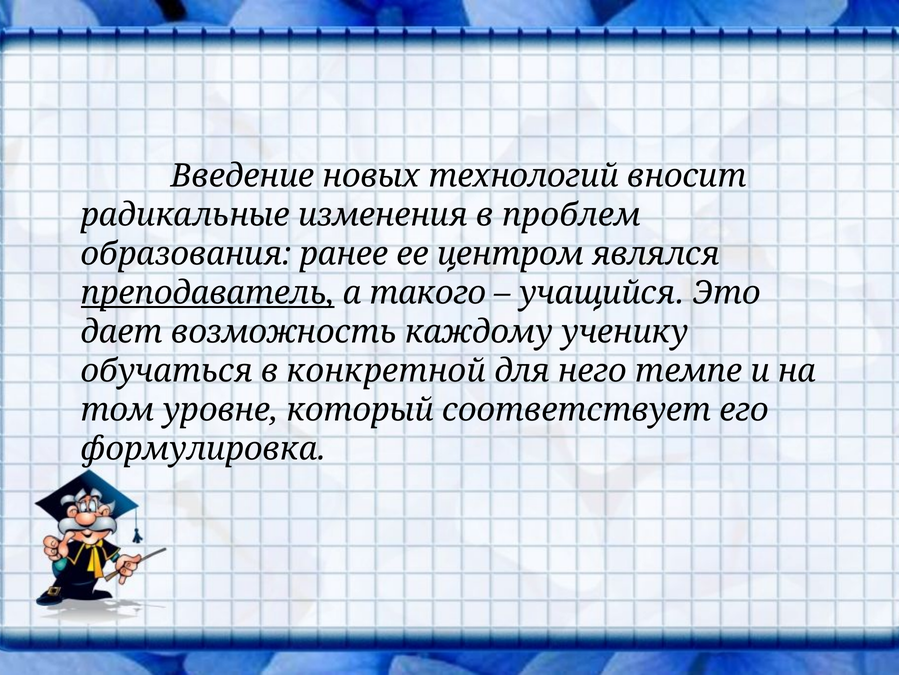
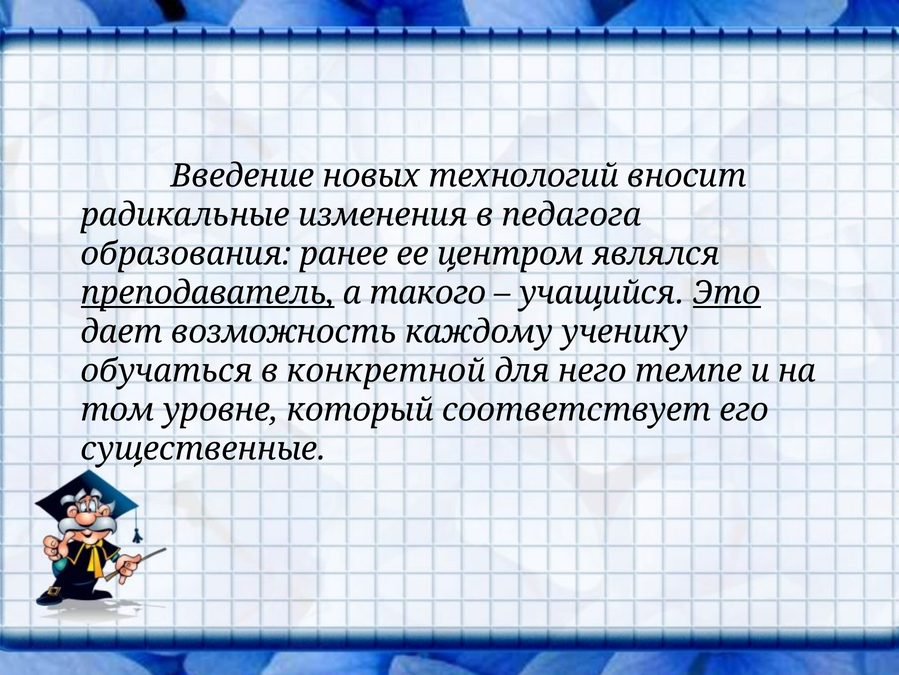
проблем: проблем -> педагога (572, 215)
Это underline: none -> present (727, 293)
формулировка: формулировка -> существенные (203, 449)
